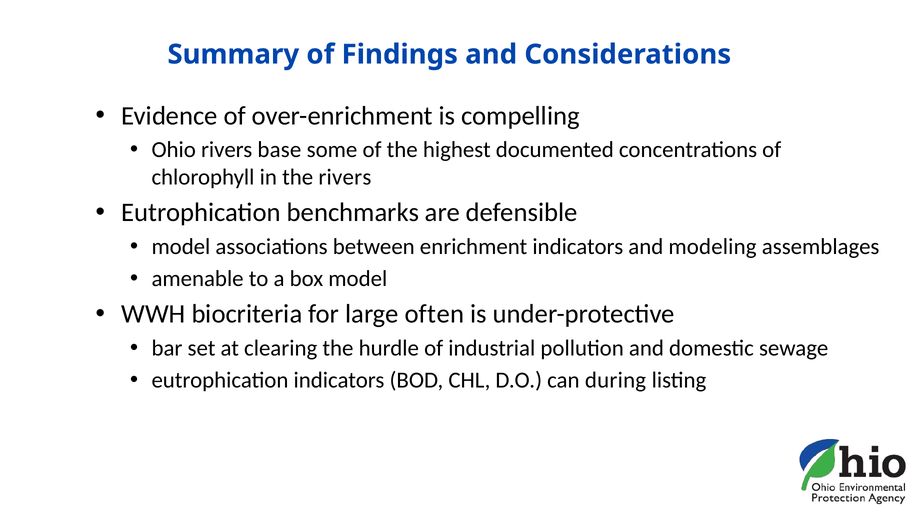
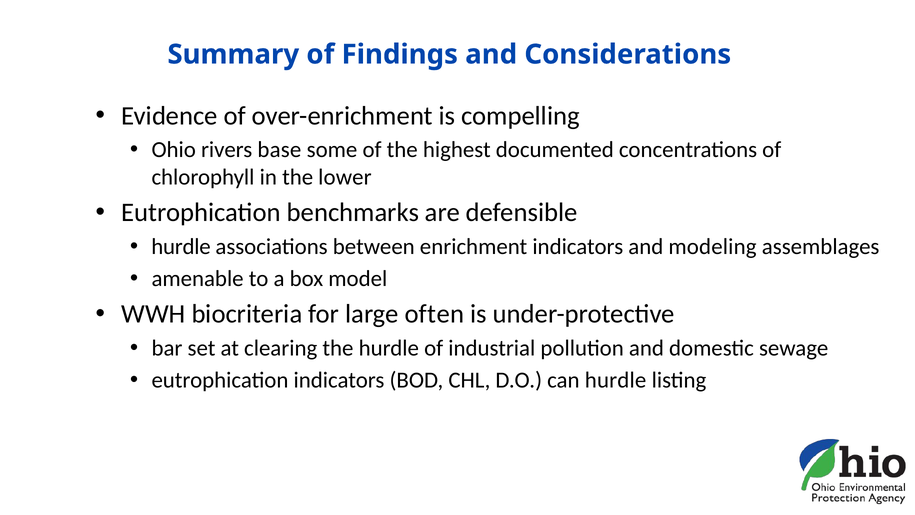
the rivers: rivers -> lower (345, 177)
model: model -> hurdle (181, 247)
can during: during -> hurdle (616, 380)
